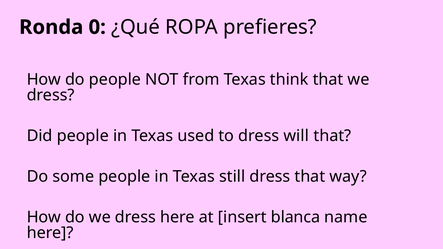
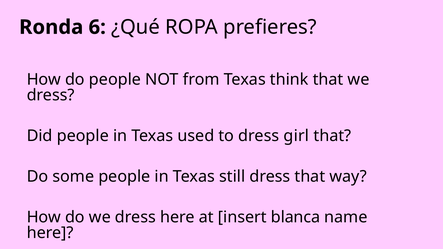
0: 0 -> 6 (97, 27)
will: will -> girl (296, 136)
